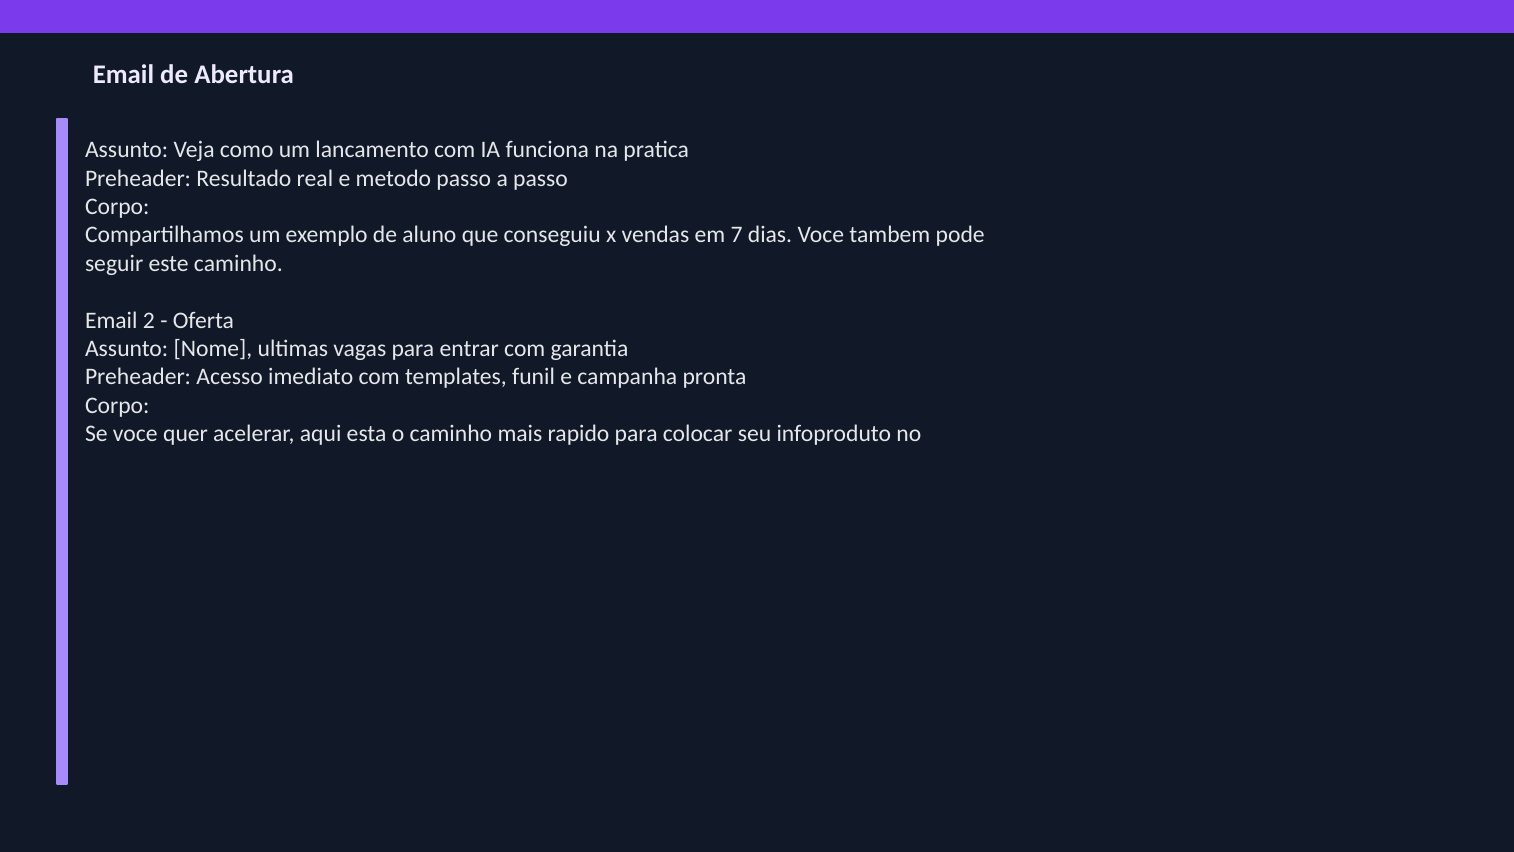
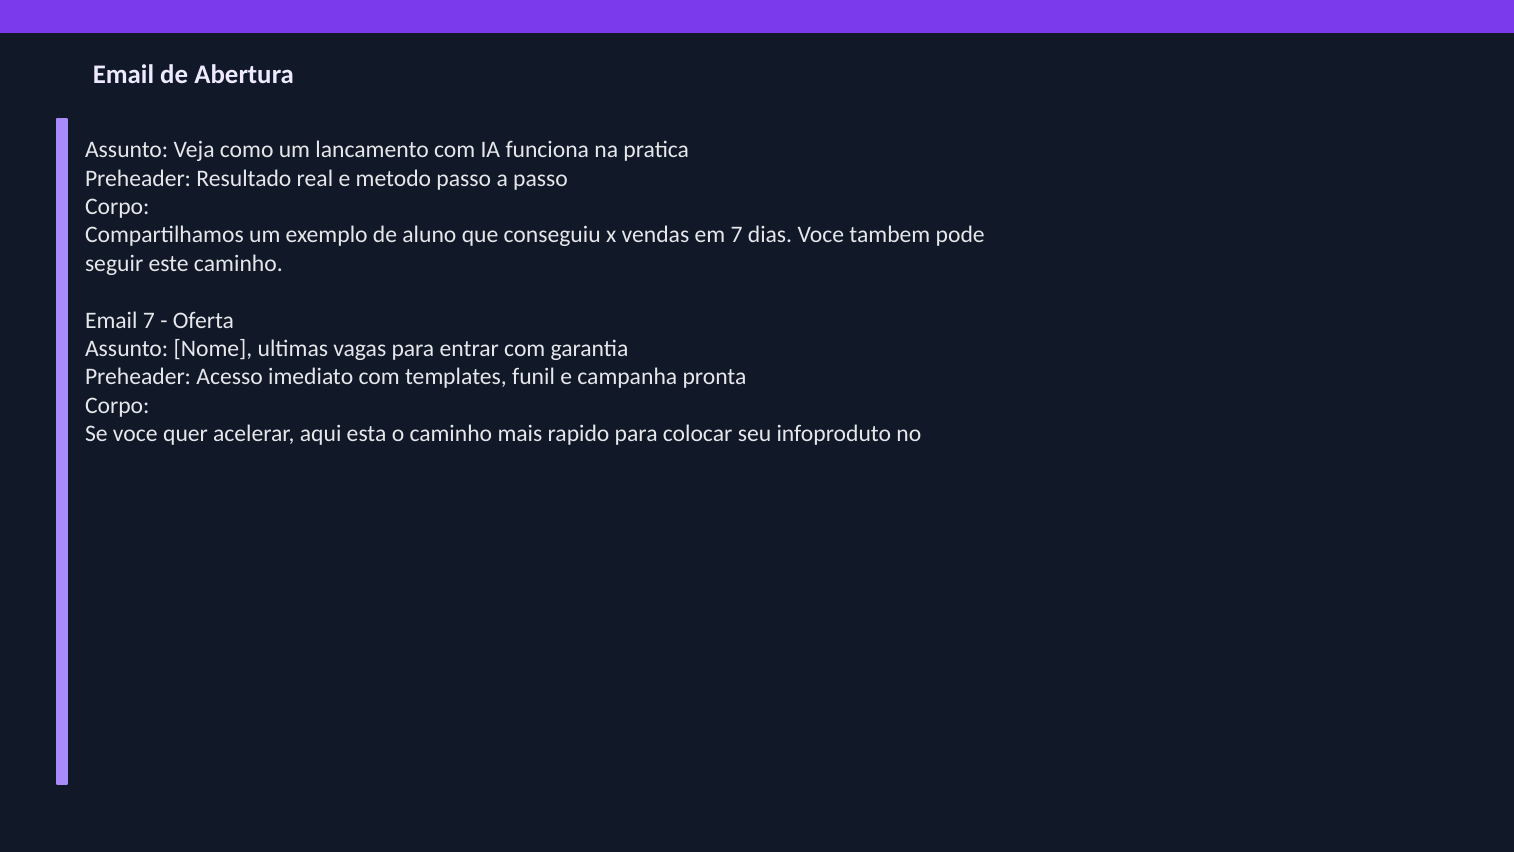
Email 2: 2 -> 7 (149, 320)
